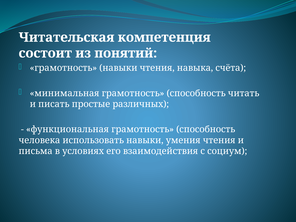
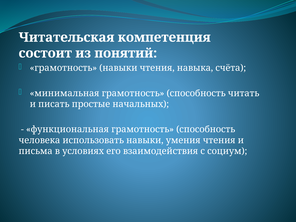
различных: различных -> начальных (141, 104)
